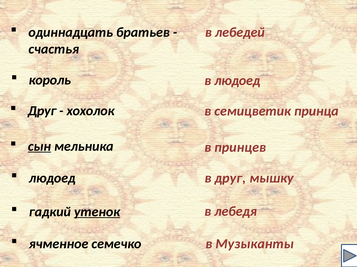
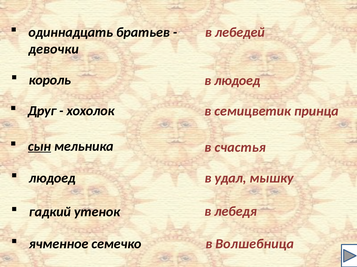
счастья: счастья -> девочки (54, 49)
принцев: принцев -> счастья (240, 148)
в друг: друг -> удал (230, 179)
утенок underline: present -> none (97, 212)
Музыканты: Музыканты -> Волшебница (255, 245)
